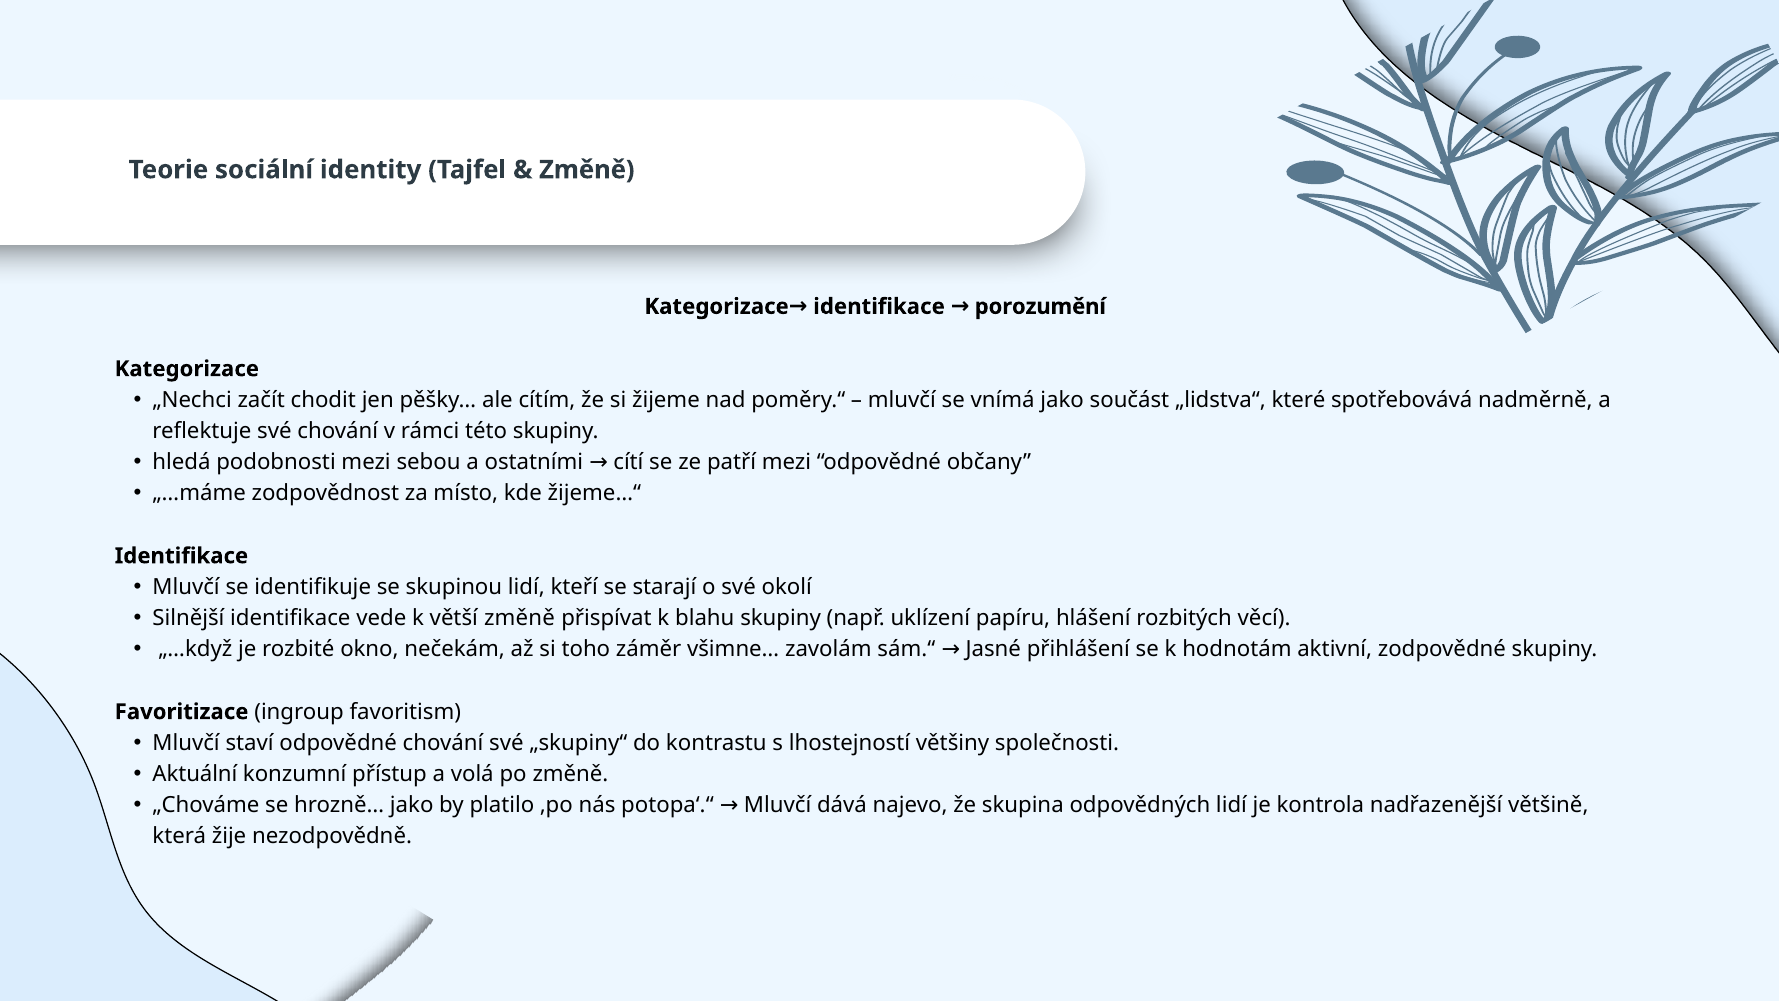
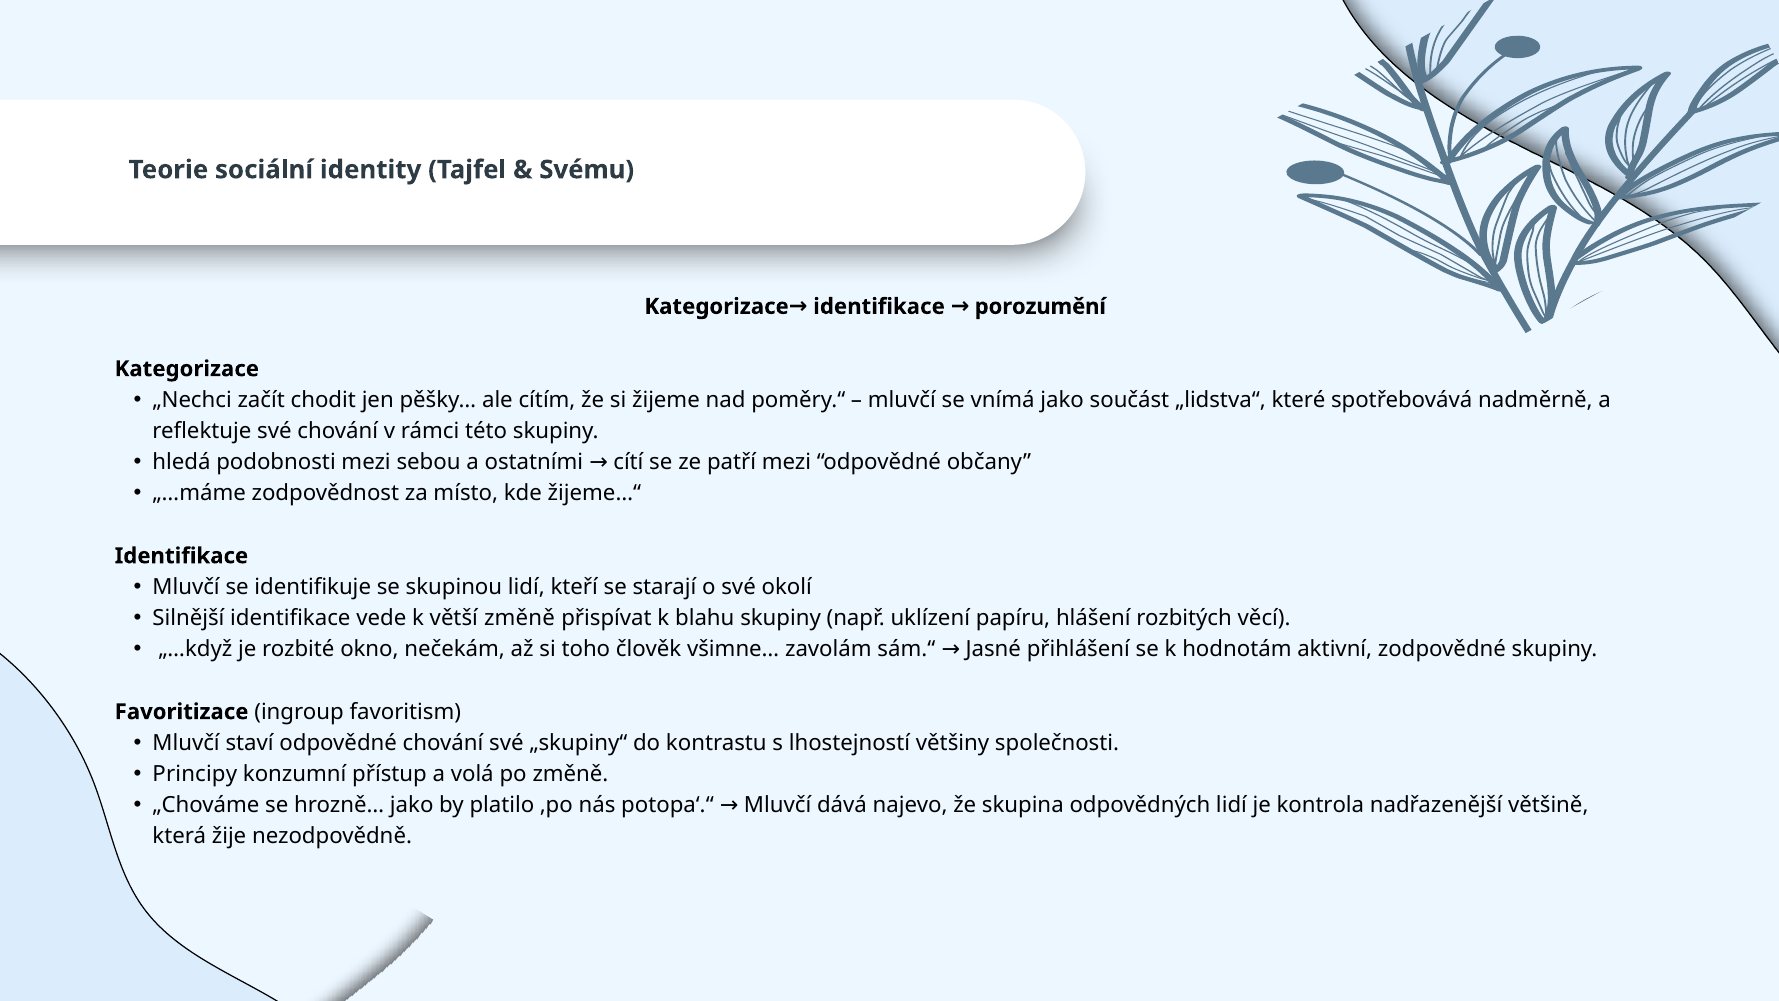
Změně: Změně -> Svému (587, 170)
záměr: záměr -> člověk (649, 649)
Aktuální: Aktuální -> Principy (195, 774)
